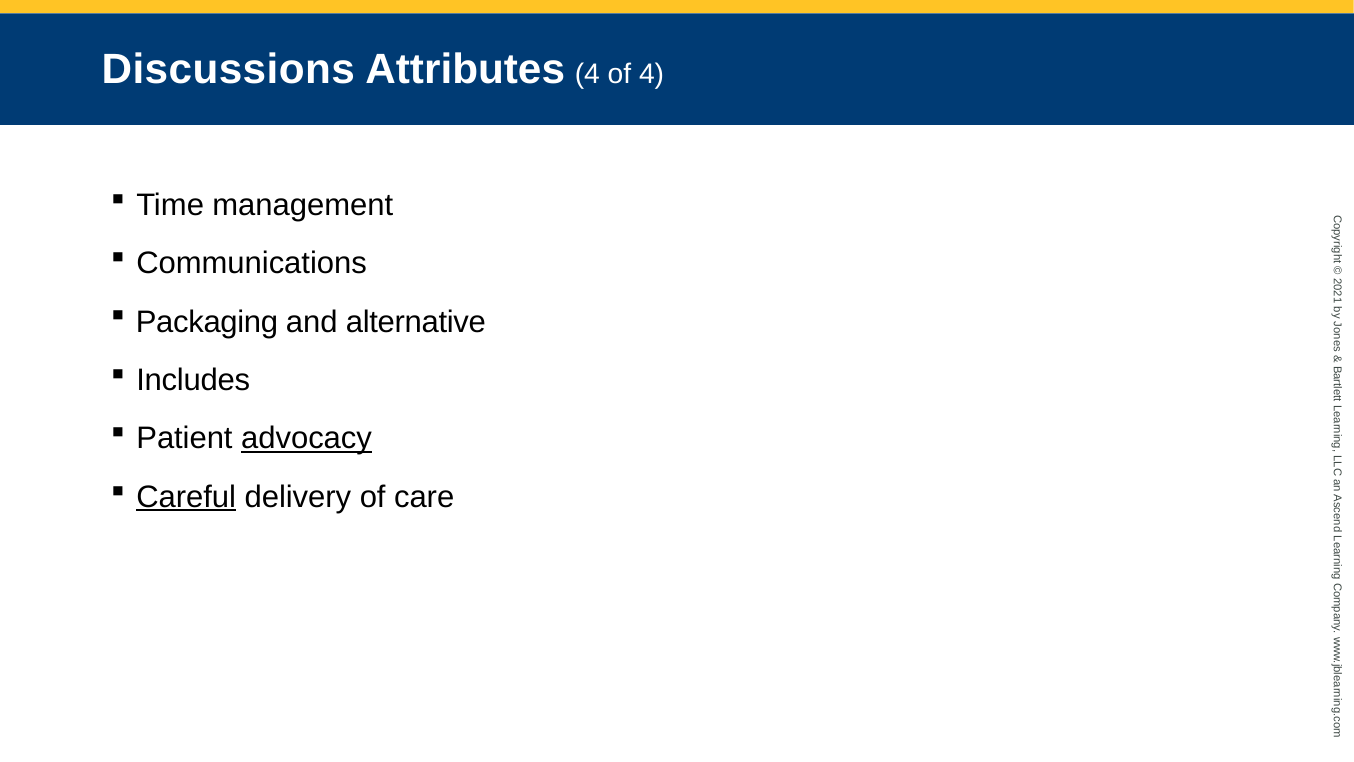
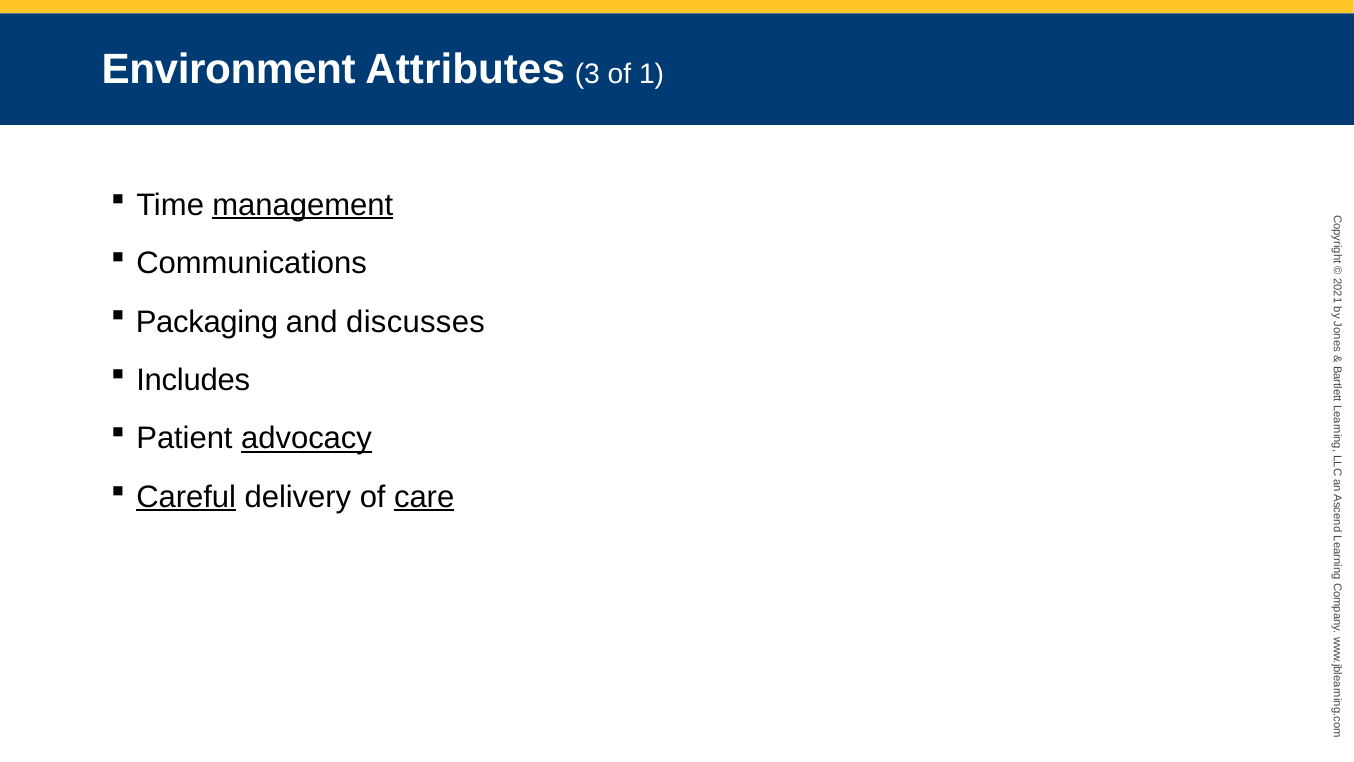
Discussions: Discussions -> Environment (229, 70)
Attributes 4: 4 -> 3 (587, 74)
of 4: 4 -> 1 (652, 74)
management underline: none -> present (303, 205)
alternative: alternative -> discusses (416, 322)
care underline: none -> present (424, 497)
